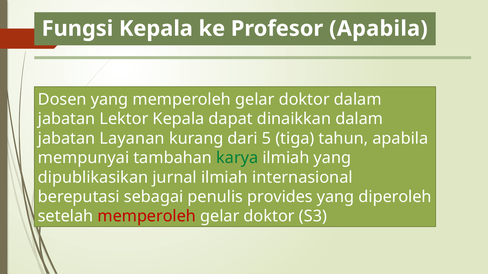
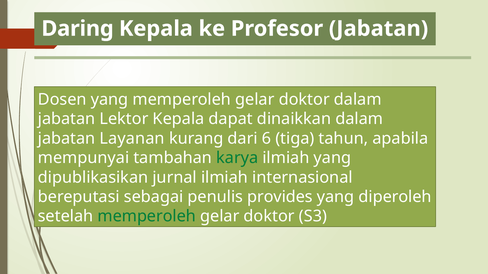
Fungsi: Fungsi -> Daring (78, 29)
Profesor Apabila: Apabila -> Jabatan (379, 29)
5: 5 -> 6 (267, 139)
memperoleh colour: red -> green (147, 217)
